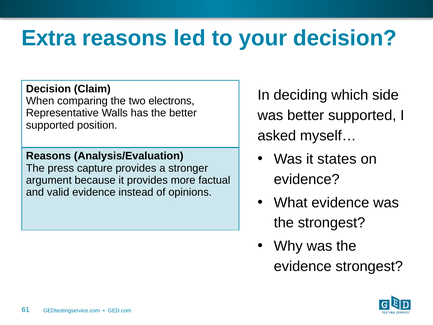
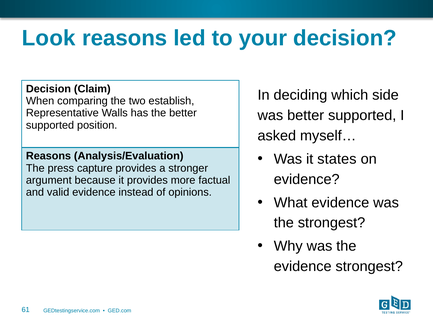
Extra: Extra -> Look (49, 38)
electrons: electrons -> establish (171, 101)
